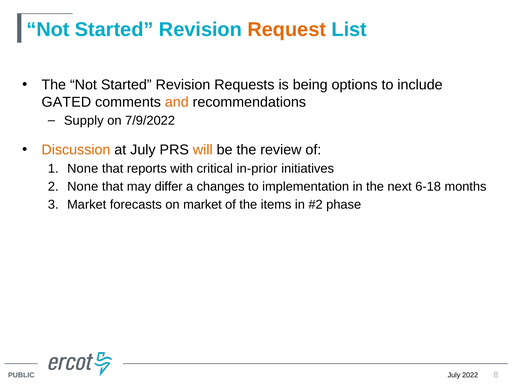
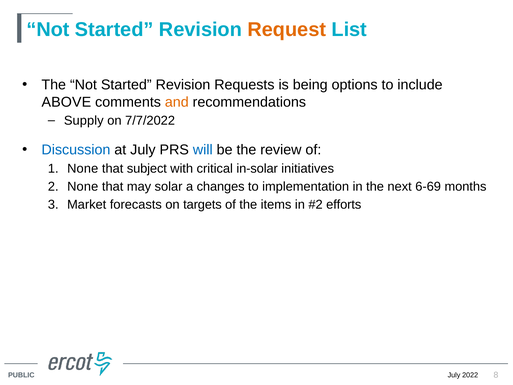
GATED: GATED -> ABOVE (66, 102)
7/9/2022: 7/9/2022 -> 7/7/2022 (150, 121)
Discussion colour: orange -> blue (76, 150)
will colour: orange -> blue (203, 150)
reports: reports -> subject (147, 169)
in-prior: in-prior -> in-solar (257, 169)
differ: differ -> solar (169, 186)
6-18: 6-18 -> 6-69 (428, 186)
on market: market -> targets (202, 204)
phase: phase -> efforts (344, 204)
